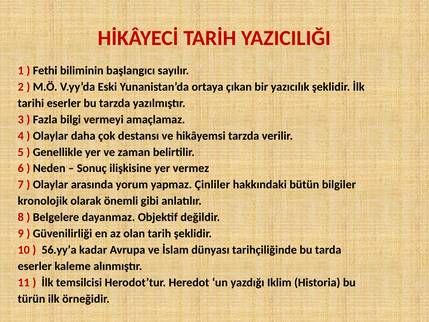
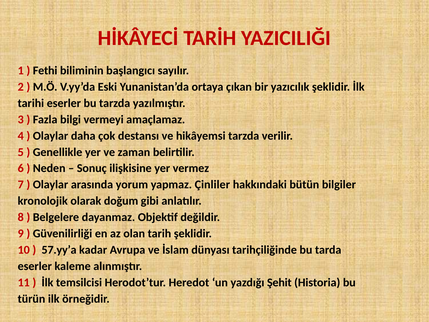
önemli: önemli -> doğum (121, 201)
56.yy’a: 56.yy’a -> 57.yy’a (59, 250)
Iklim: Iklim -> Şehit (279, 282)
